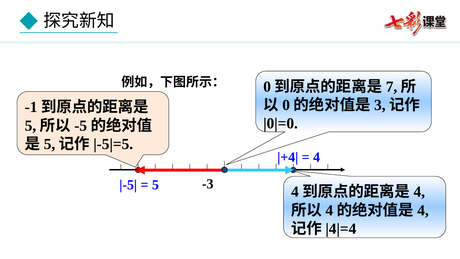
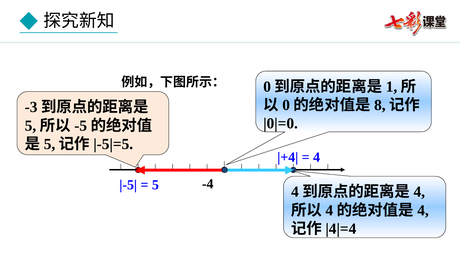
7: 7 -> 1 (392, 87)
3: 3 -> 8 (380, 105)
-1: -1 -> -3 (31, 107)
-3: -3 -> -4 (208, 184)
